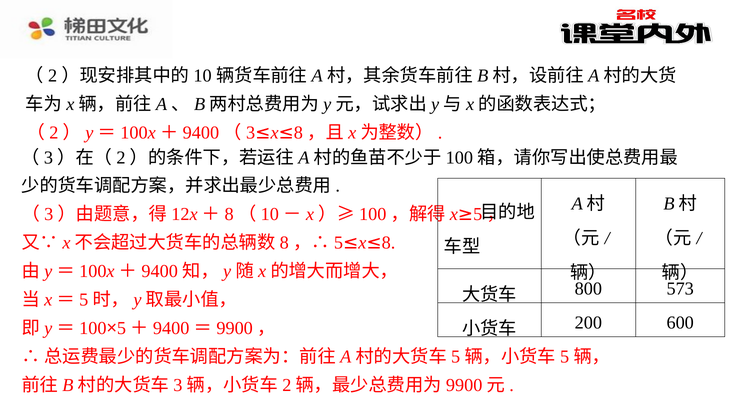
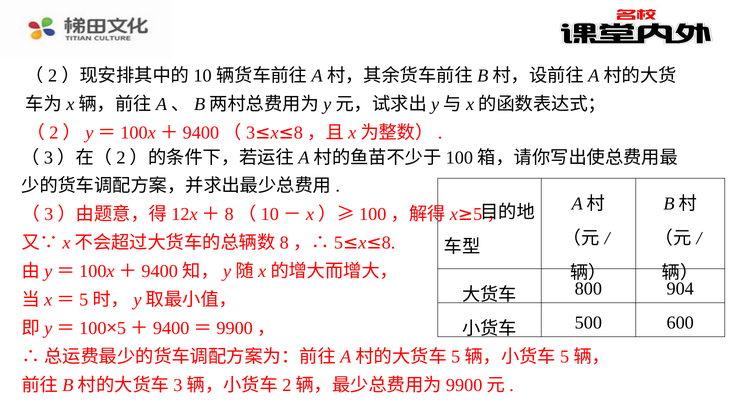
573: 573 -> 904 (680, 289)
200: 200 -> 500 (588, 323)
